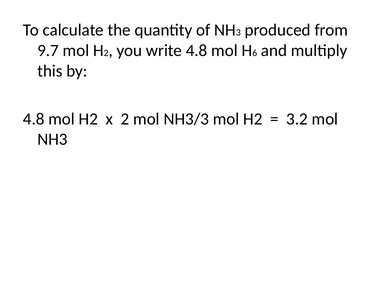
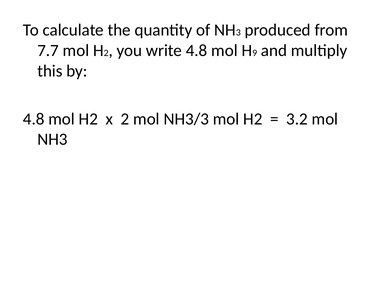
9.7: 9.7 -> 7.7 (48, 50)
6: 6 -> 9 (255, 53)
